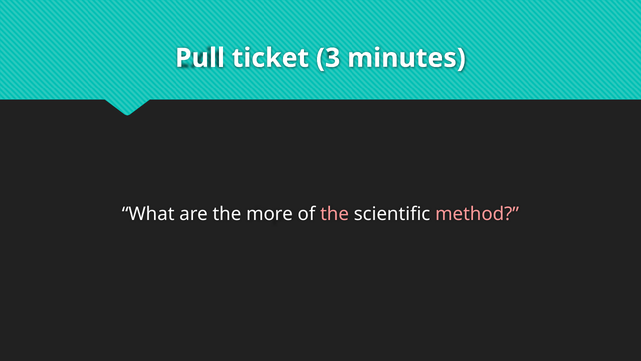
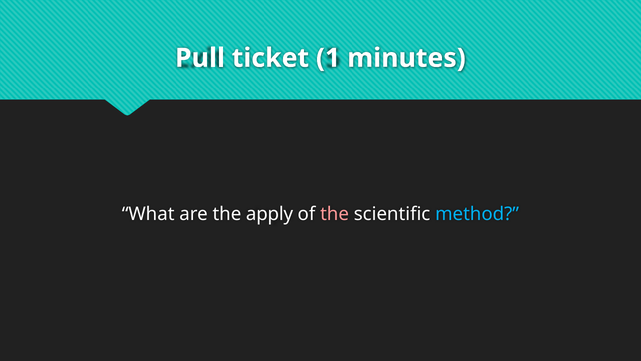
3: 3 -> 1 (328, 58)
more: more -> apply (270, 214)
method colour: pink -> light blue (477, 214)
